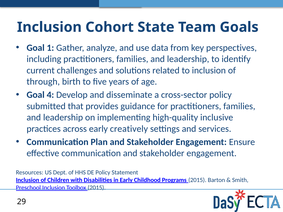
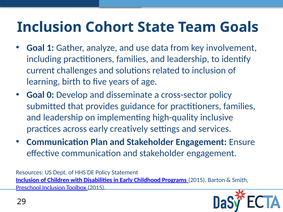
perspectives: perspectives -> involvement (231, 48)
through: through -> learning (43, 82)
4: 4 -> 0 (50, 95)
